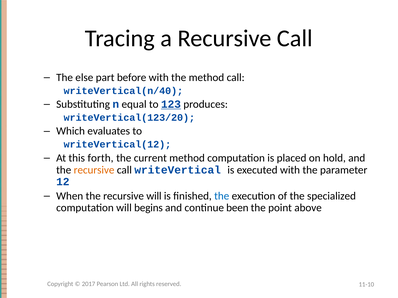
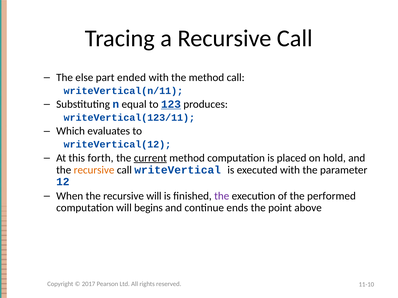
before: before -> ended (132, 78)
writeVertical(n/40: writeVertical(n/40 -> writeVertical(n/11 (123, 91)
writeVertical(123/20: writeVertical(123/20 -> writeVertical(123/11 (129, 118)
current underline: none -> present (150, 158)
the colour: blue -> purple (222, 196)
specialized: specialized -> performed (331, 196)
been: been -> ends (237, 208)
